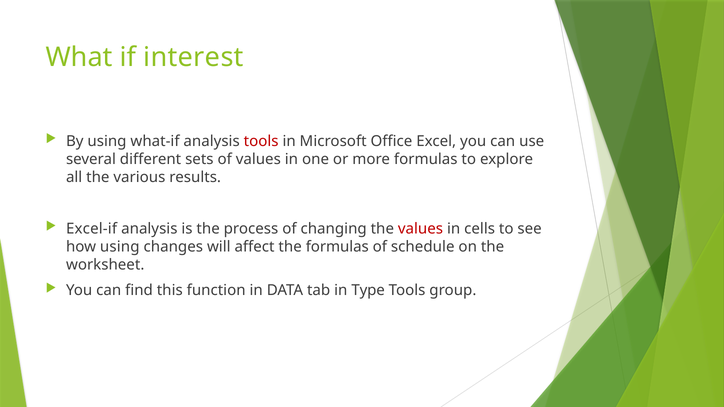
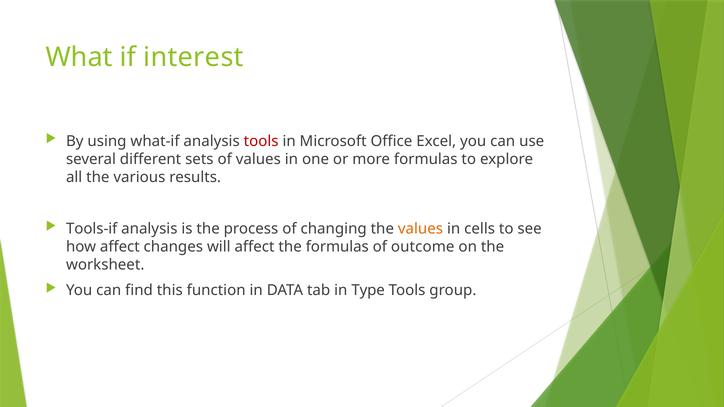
Excel-if: Excel-if -> Tools-if (92, 229)
values colour: red -> orange (420, 229)
how using: using -> affect (120, 247)
schedule: schedule -> outcome (423, 247)
